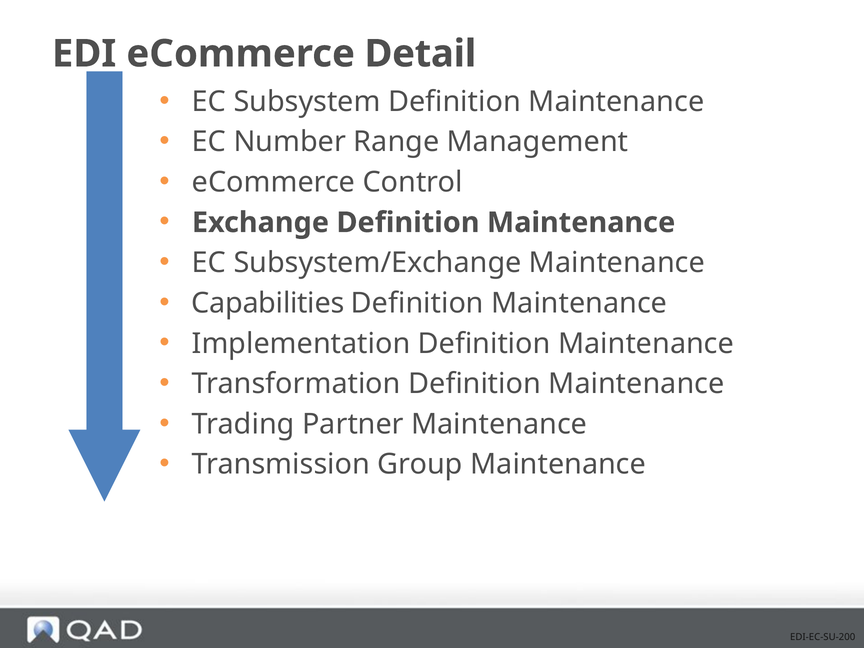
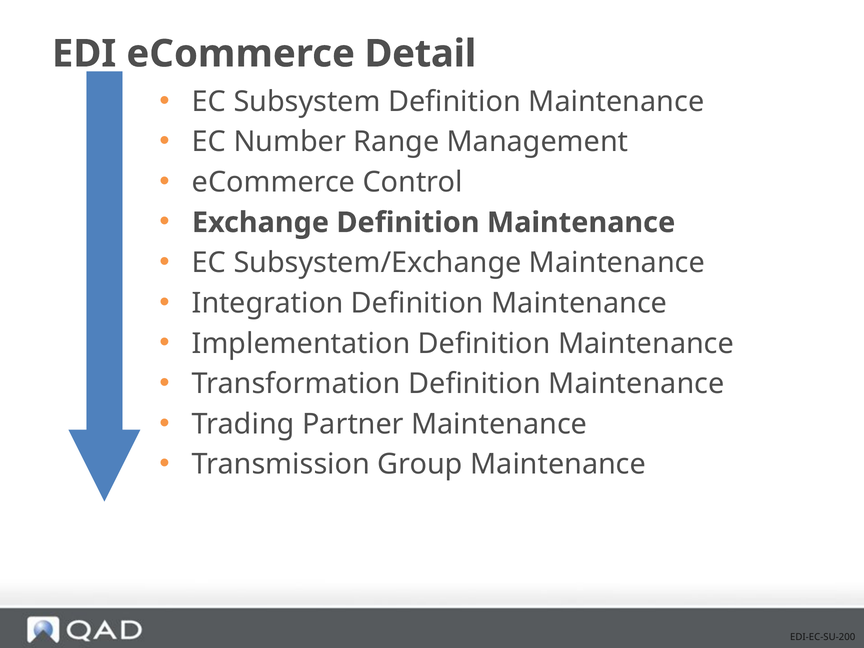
Capabilities: Capabilities -> Integration (268, 303)
